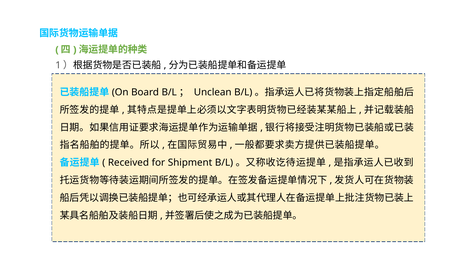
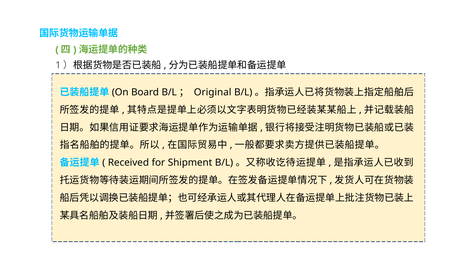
Unclean: Unclean -> Original (213, 92)
